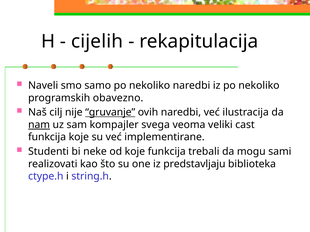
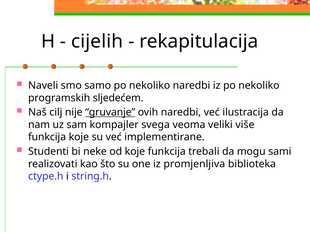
obavezno: obavezno -> sljedećem (118, 98)
nam underline: present -> none (39, 125)
cast: cast -> više (245, 125)
predstavljaju: predstavljaju -> promjenljiva (194, 164)
